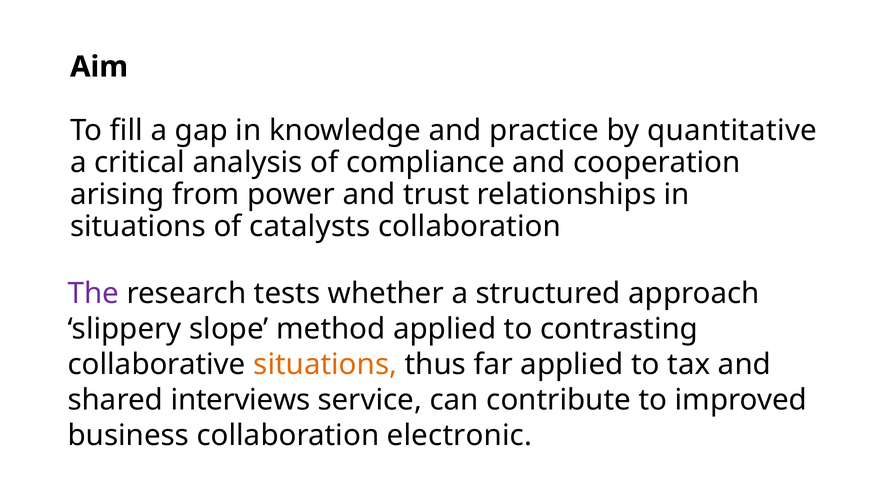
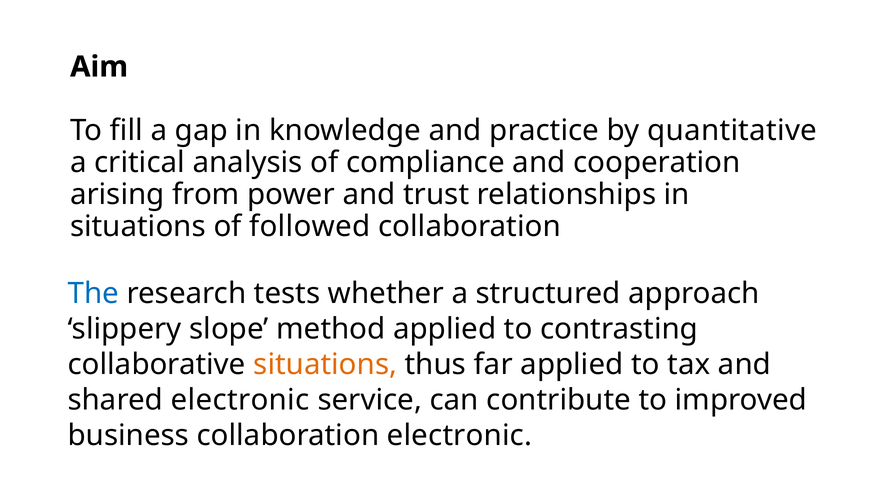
catalysts: catalysts -> followed (310, 226)
The colour: purple -> blue (93, 294)
shared interviews: interviews -> electronic (240, 400)
